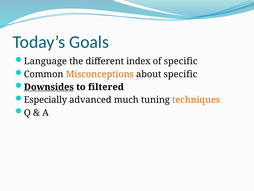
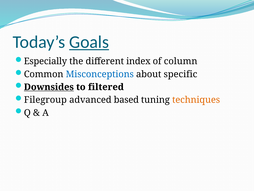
Goals underline: none -> present (89, 42)
Language: Language -> Especially (45, 61)
of specific: specific -> column (181, 61)
Misconceptions colour: orange -> blue (100, 74)
Especially: Especially -> Filegroup (45, 100)
much: much -> based (126, 100)
